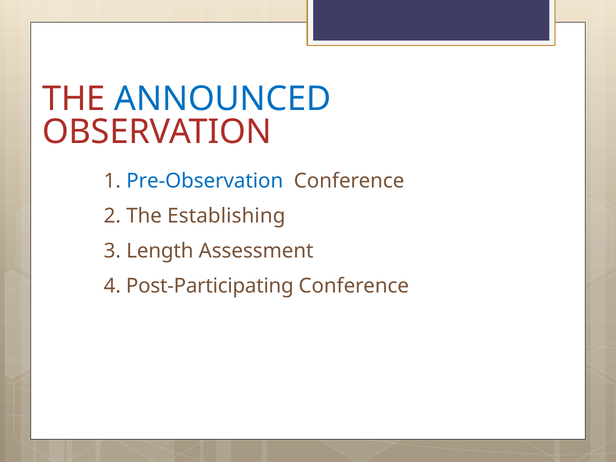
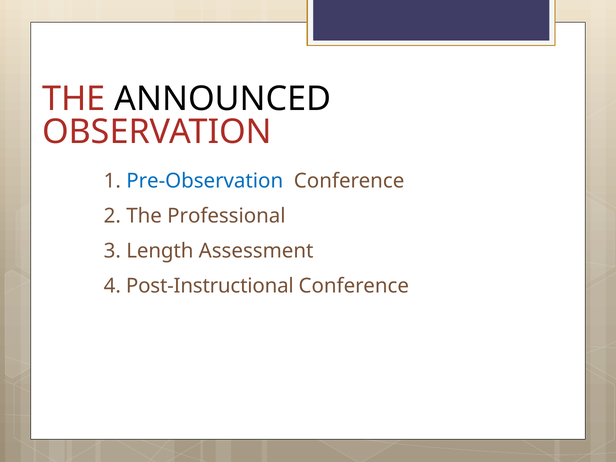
ANNOUNCED colour: blue -> black (223, 99)
Establishing: Establishing -> Professional (226, 216)
Post-Participating: Post-Participating -> Post-Instructional (210, 286)
